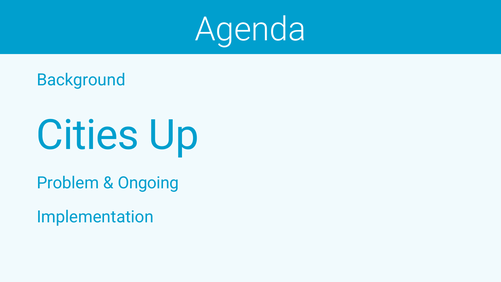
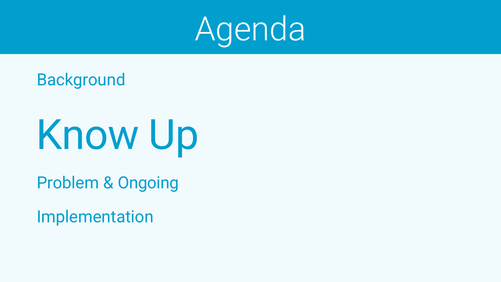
Cities: Cities -> Know (88, 135)
